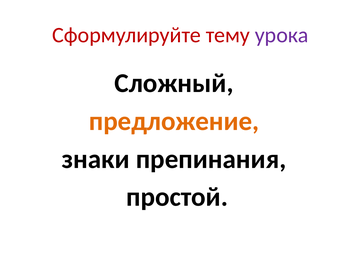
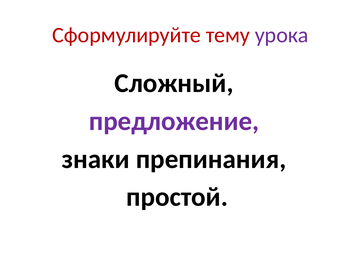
предложение colour: orange -> purple (174, 121)
